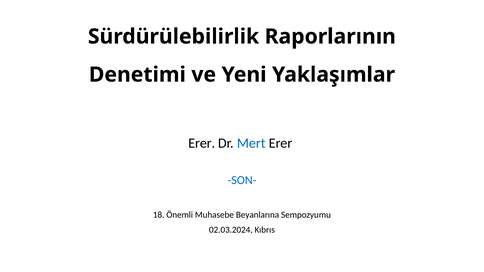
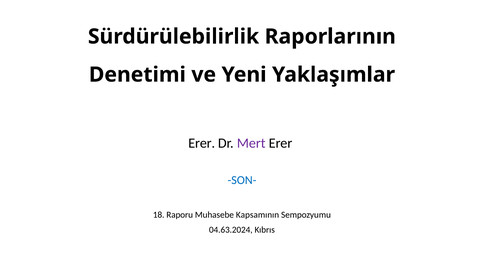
Mert colour: blue -> purple (251, 143)
Önemli: Önemli -> Raporu (180, 215)
Beyanlarına: Beyanlarına -> Kapsamının (258, 215)
02.03.2024: 02.03.2024 -> 04.63.2024 (231, 230)
